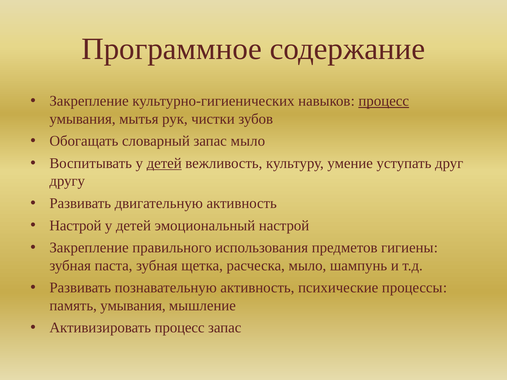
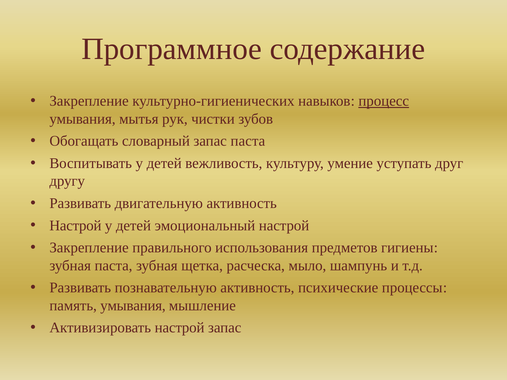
запас мыло: мыло -> паста (248, 141)
детей underline: present -> none (164, 163)
Активизировать процесс: процесс -> настрой (180, 328)
